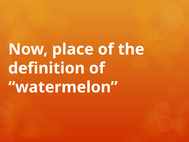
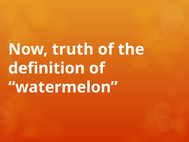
place: place -> truth (73, 49)
